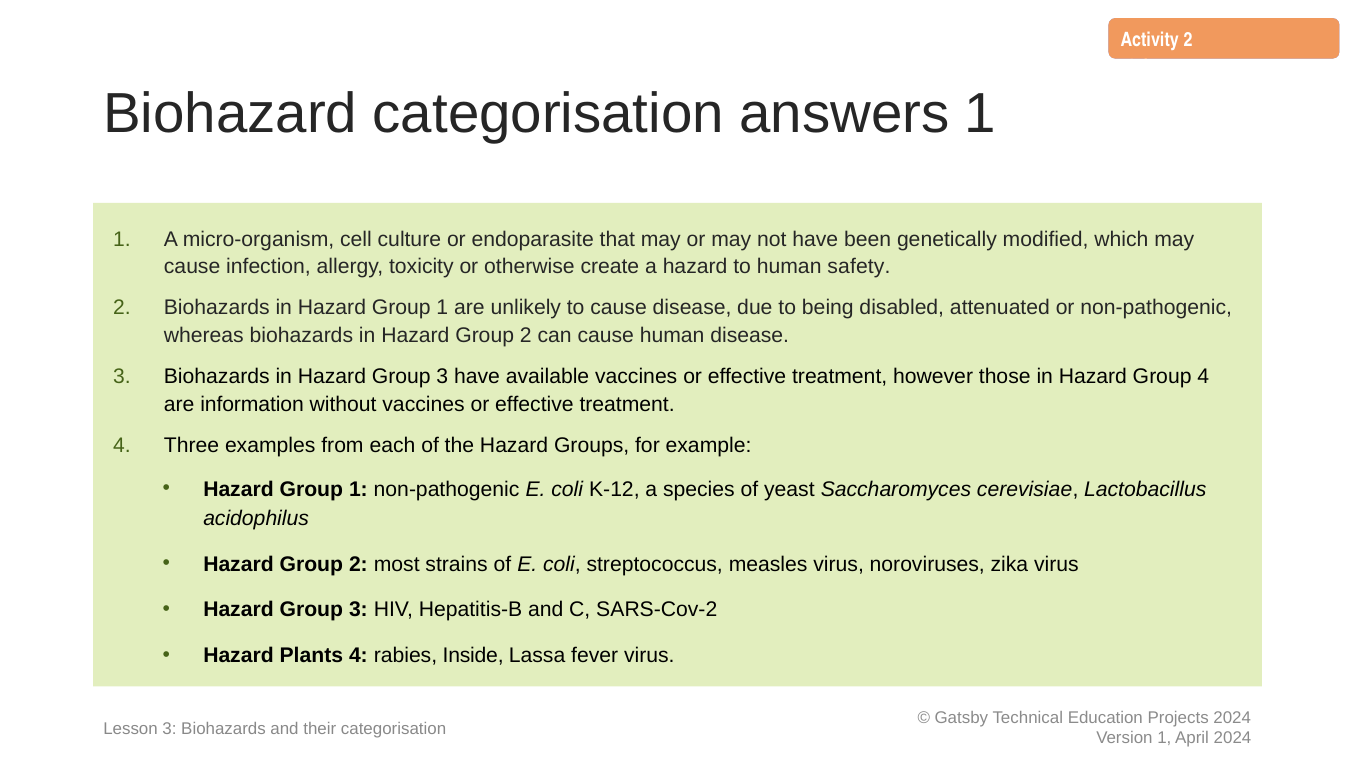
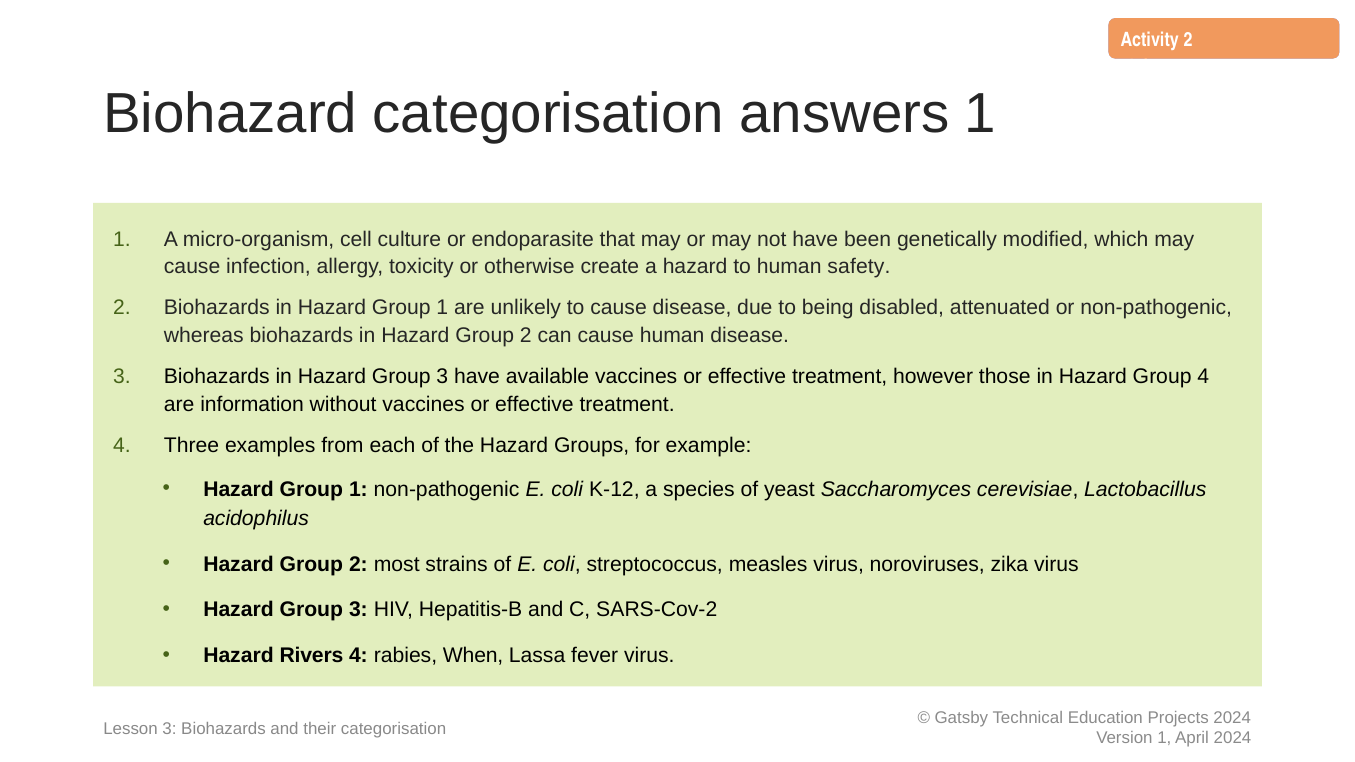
Plants: Plants -> Rivers (311, 656)
Inside: Inside -> When (473, 656)
